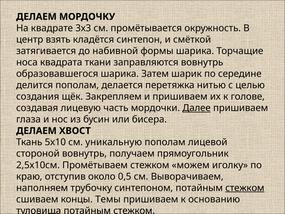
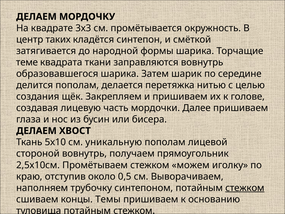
взять: взять -> таких (58, 39)
набивной: набивной -> народной (115, 51)
носа: носа -> теме (27, 62)
Далее underline: present -> none (197, 108)
